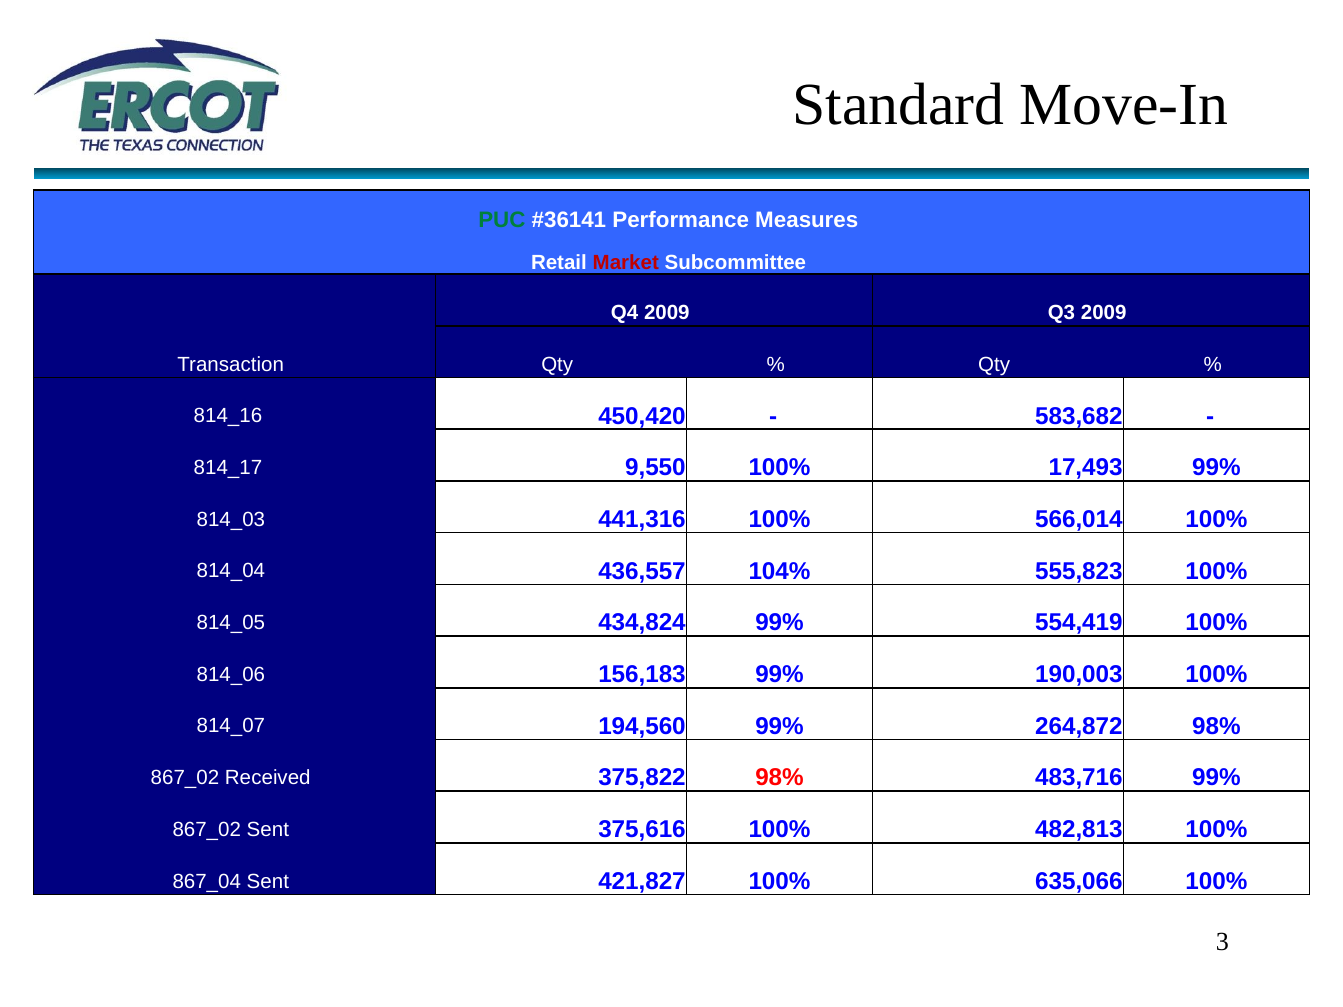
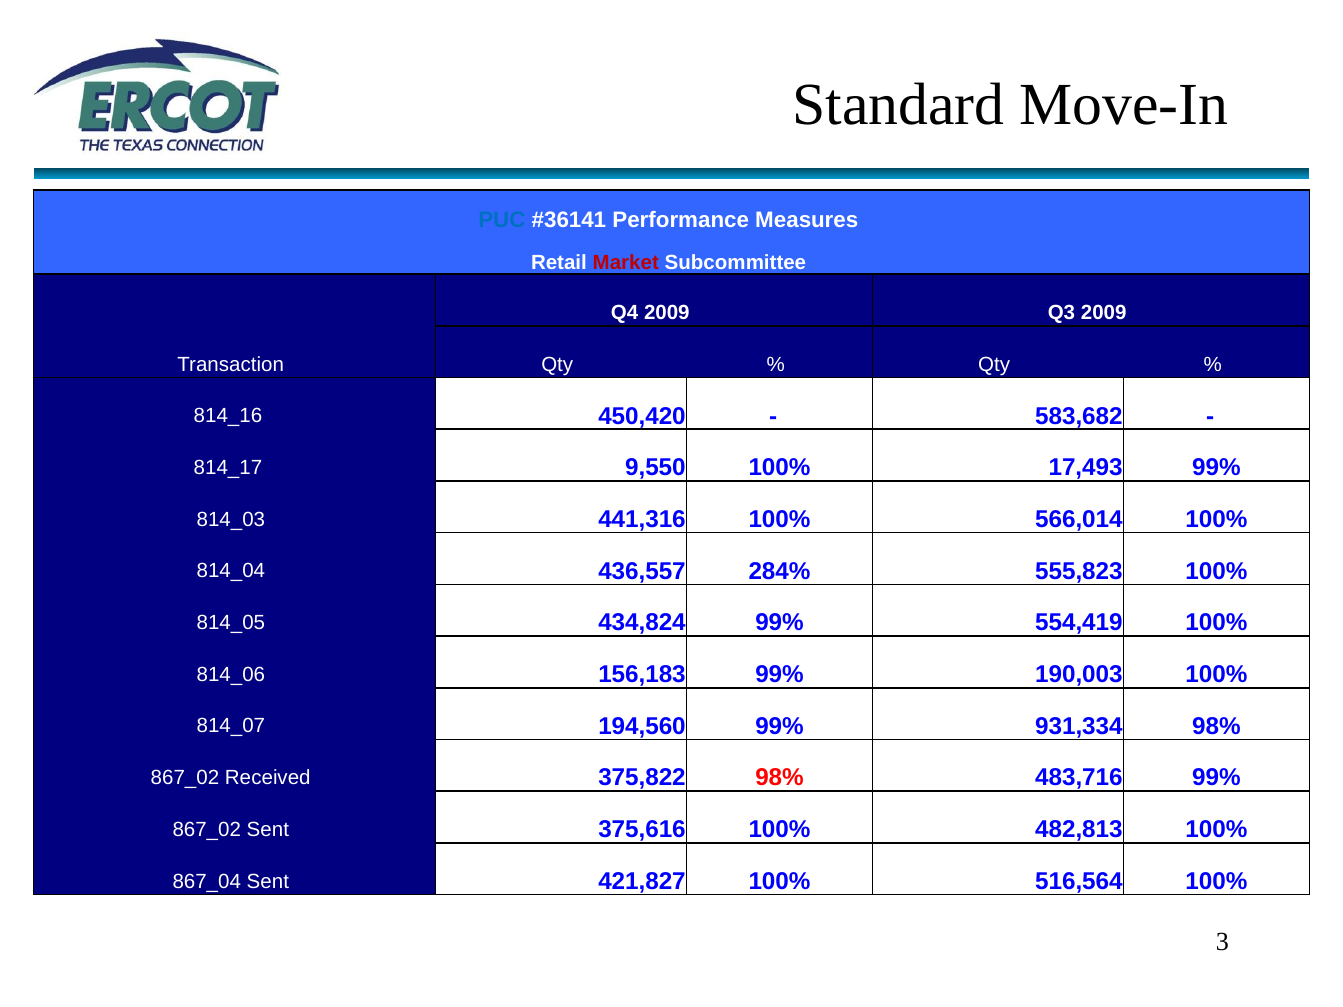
PUC colour: green -> blue (502, 220)
104%: 104% -> 284% (780, 571)
264,872: 264,872 -> 931,334 (1079, 726)
635,066: 635,066 -> 516,564 (1079, 882)
